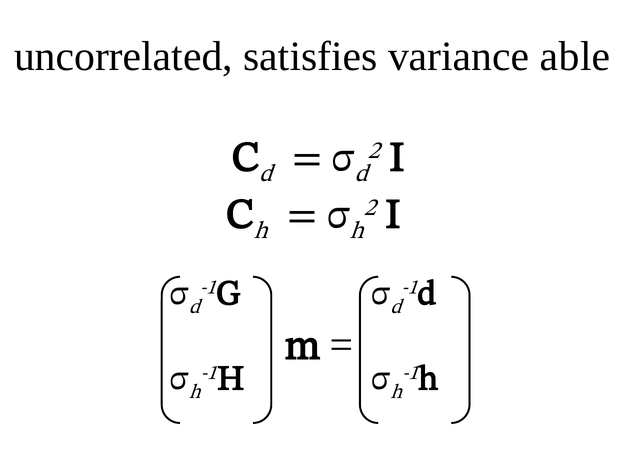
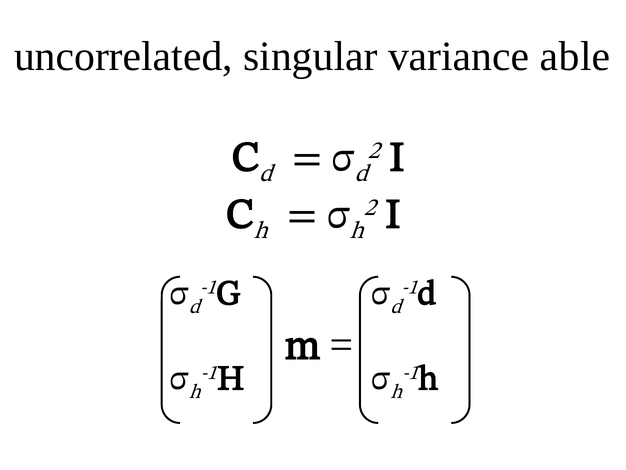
satisfies: satisfies -> singular (310, 57)
